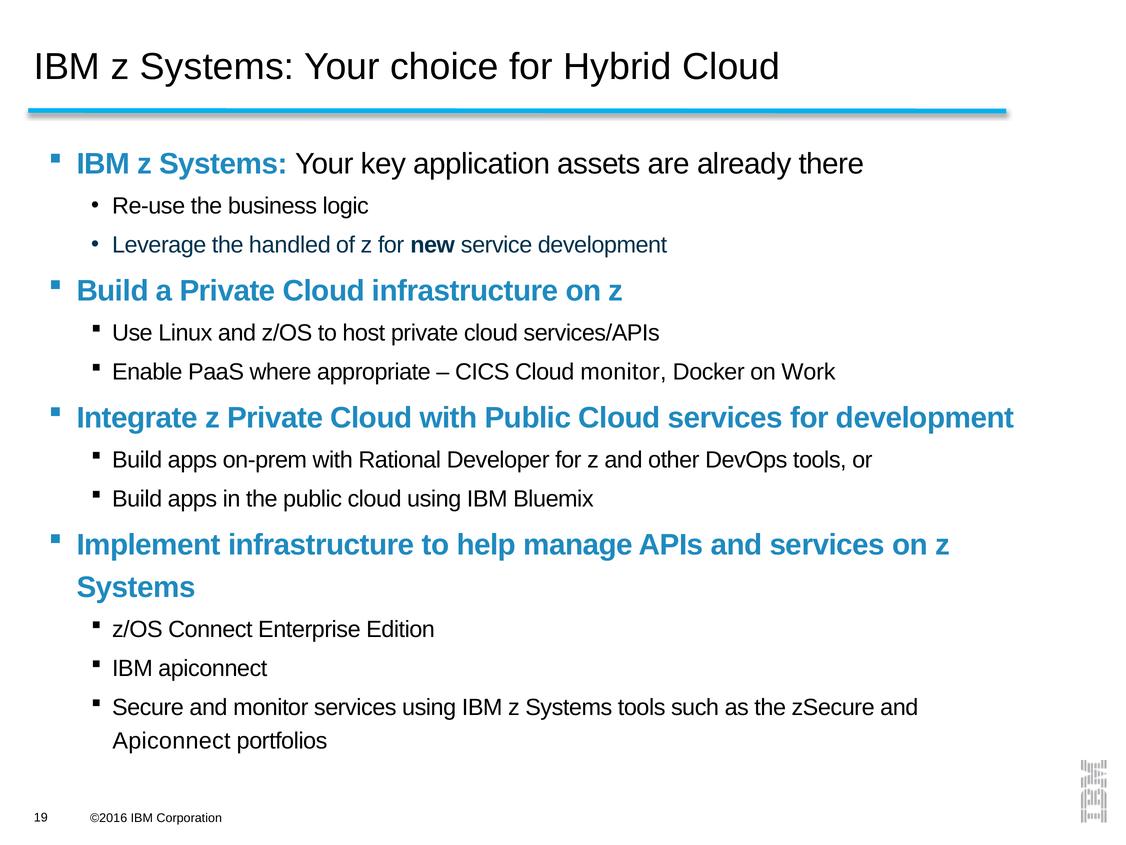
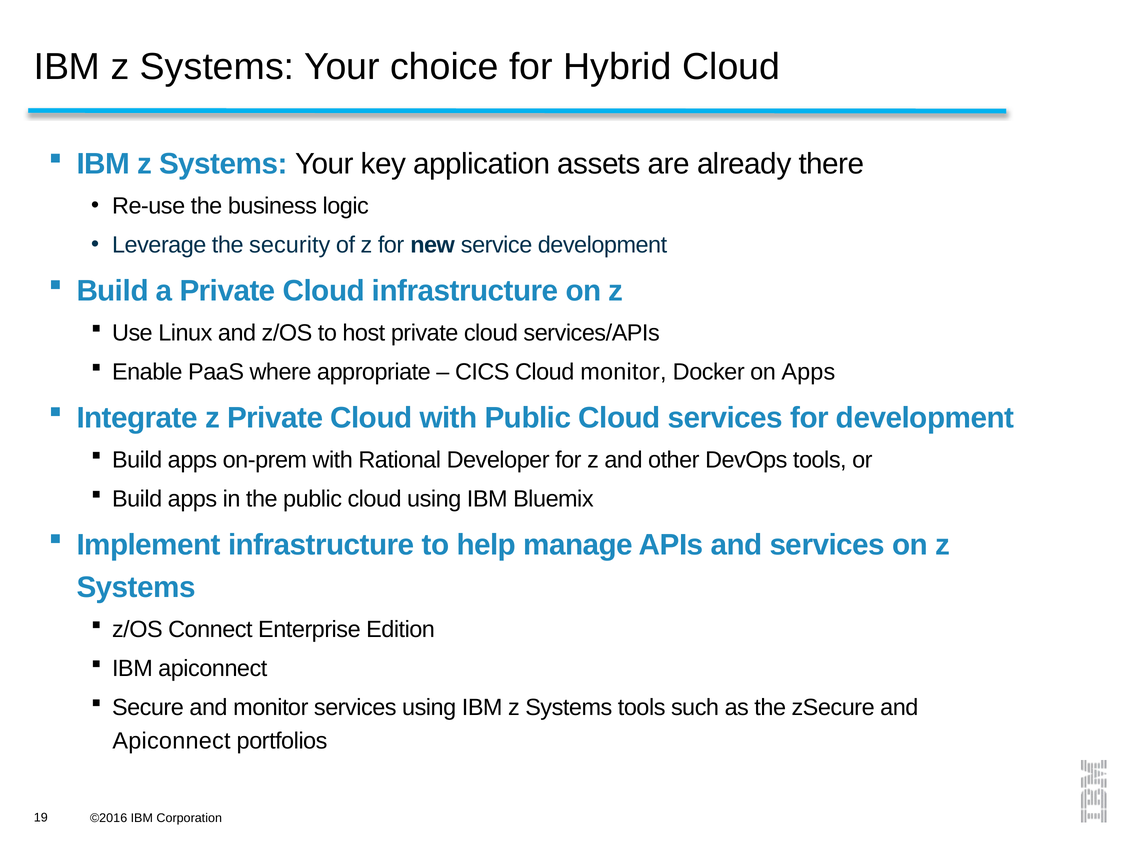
handled: handled -> security (290, 245)
on Work: Work -> Apps (808, 372)
